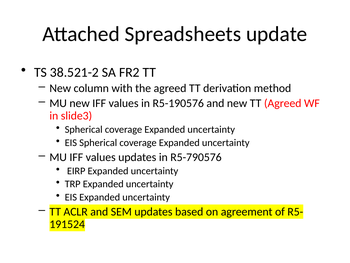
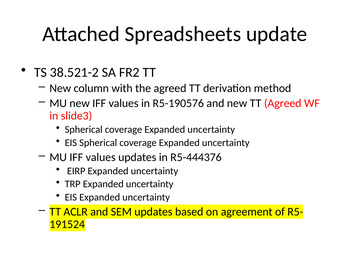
R5-790576: R5-790576 -> R5-444376 (196, 157)
